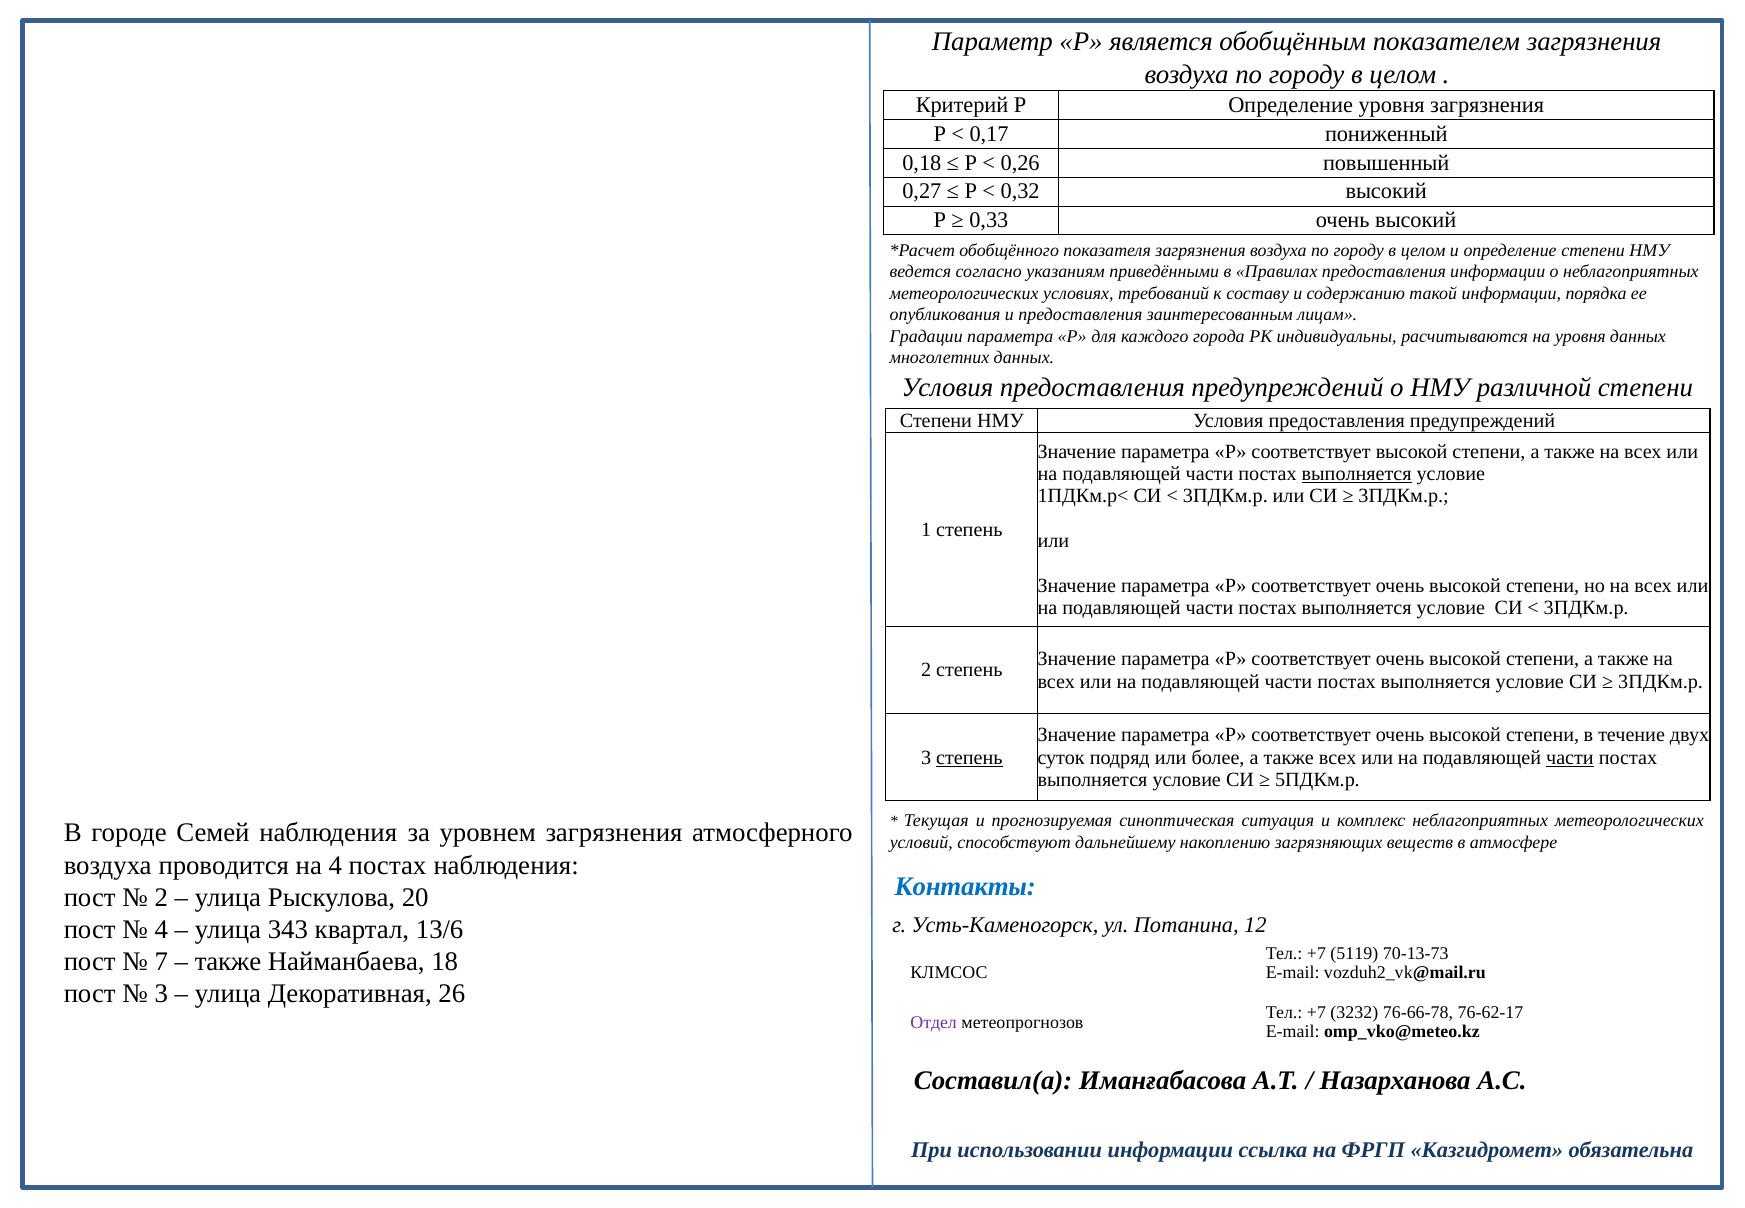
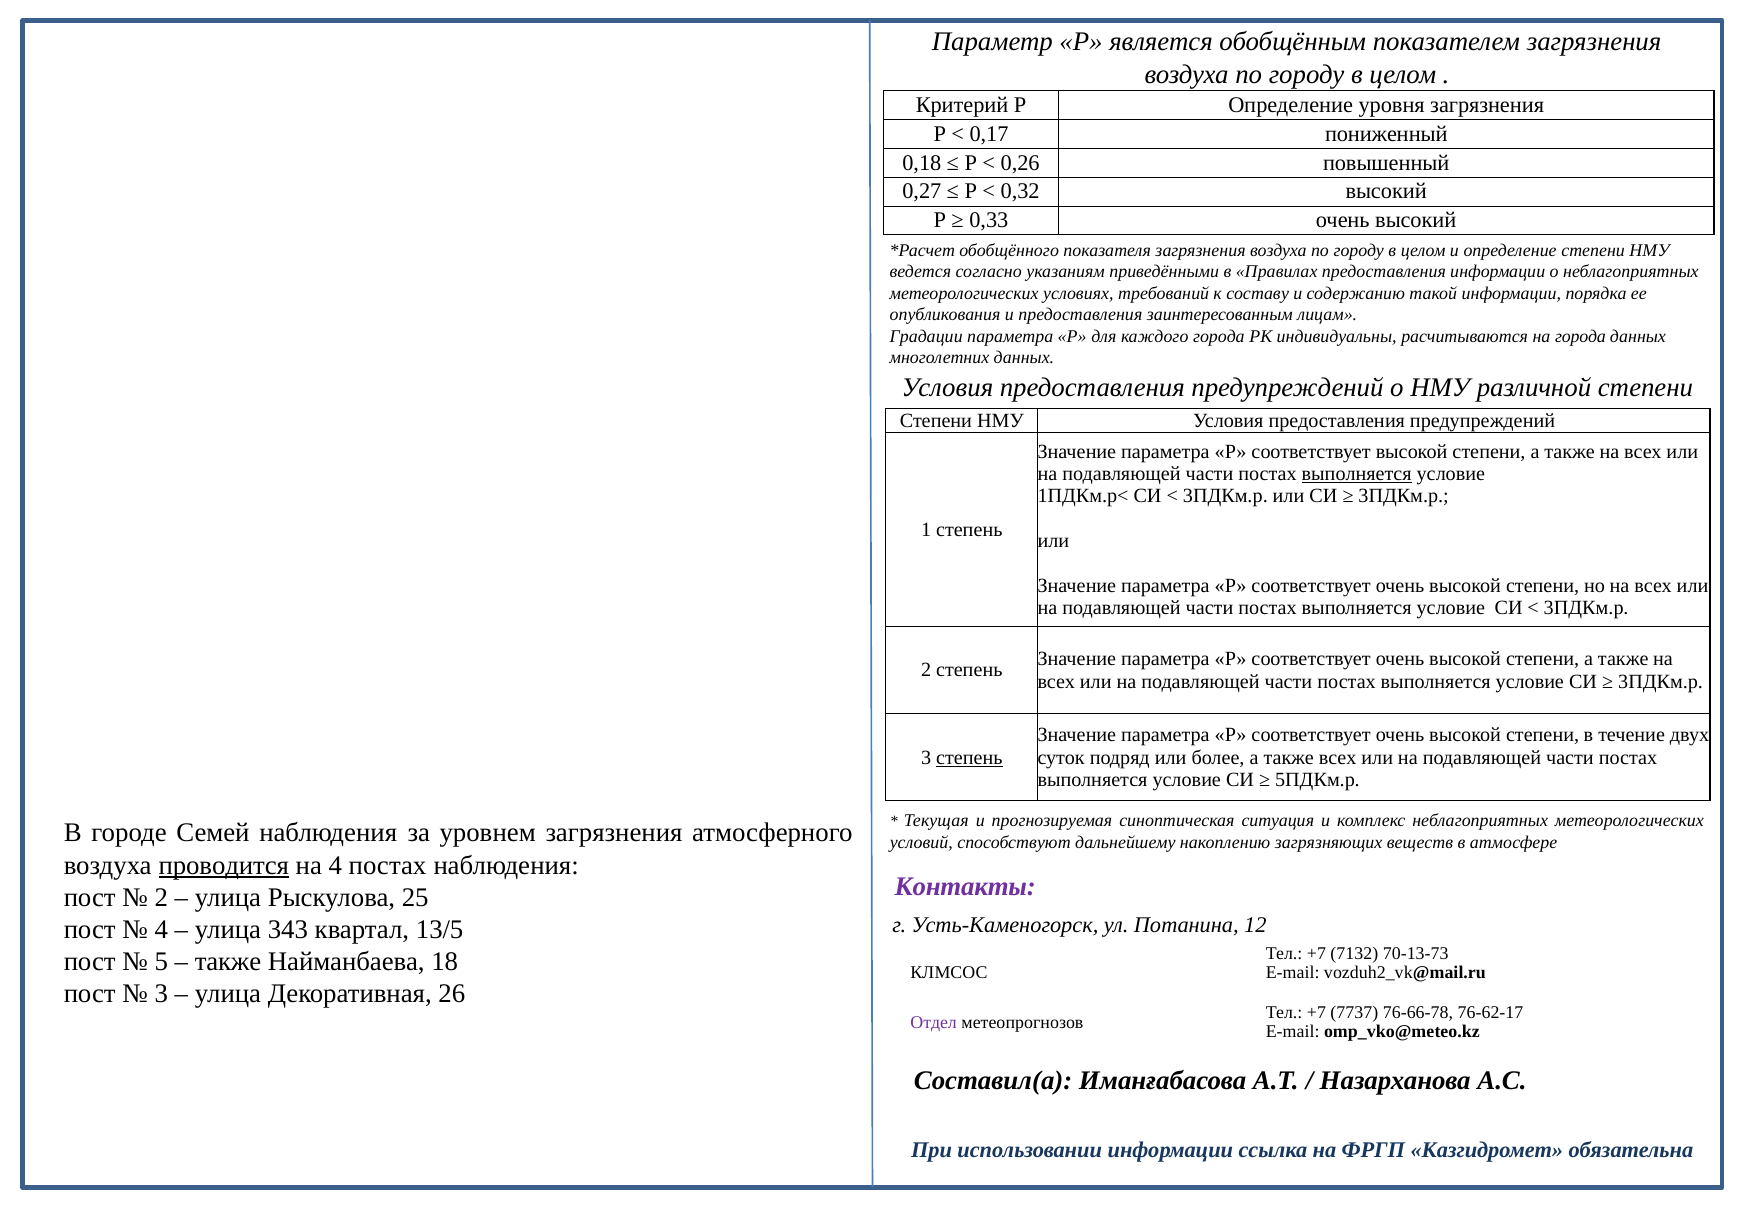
на уровня: уровня -> города (1580, 336)
части underline: present -> none (1570, 758)
проводится underline: none -> present (224, 865)
Контакты colour: blue -> purple (965, 887)
20: 20 -> 25 (415, 898)
13/6: 13/6 -> 13/5 (440, 930)
5119: 5119 -> 7132 (1354, 953)
7: 7 -> 5 (161, 962)
3232: 3232 -> 7737 (1354, 1012)
